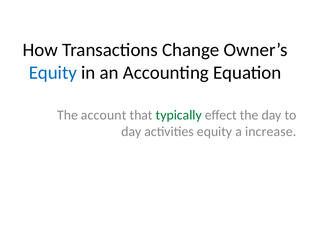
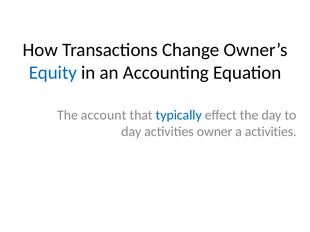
typically colour: green -> blue (179, 115)
activities equity: equity -> owner (215, 132)
a increase: increase -> activities (271, 132)
